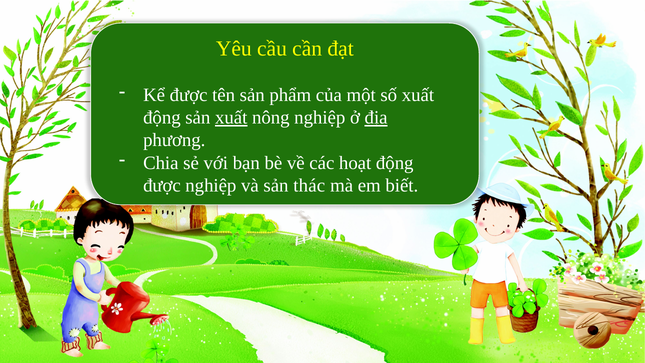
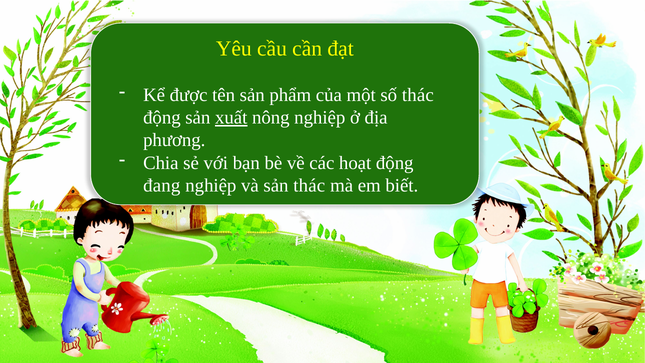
số xuất: xuất -> thác (418, 95)
địa underline: present -> none (376, 118)
được: được -> đang (162, 185)
